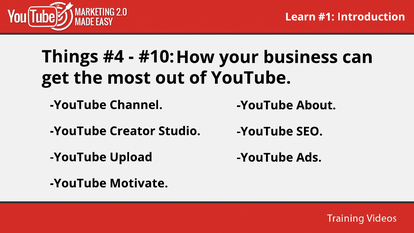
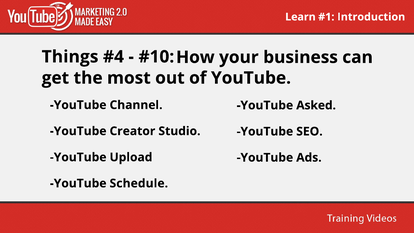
About: About -> Asked (316, 105)
Motivate: Motivate -> Schedule (139, 183)
